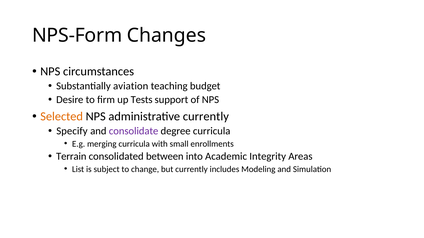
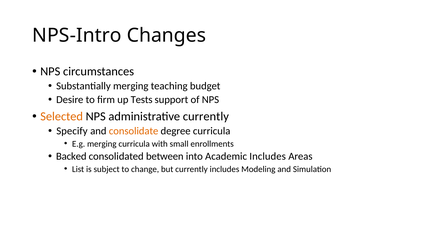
NPS-Form: NPS-Form -> NPS-Intro (77, 36)
Substantially aviation: aviation -> merging (131, 86)
consolidate colour: purple -> orange (134, 131)
Terrain: Terrain -> Backed (71, 157)
Academic Integrity: Integrity -> Includes (268, 157)
